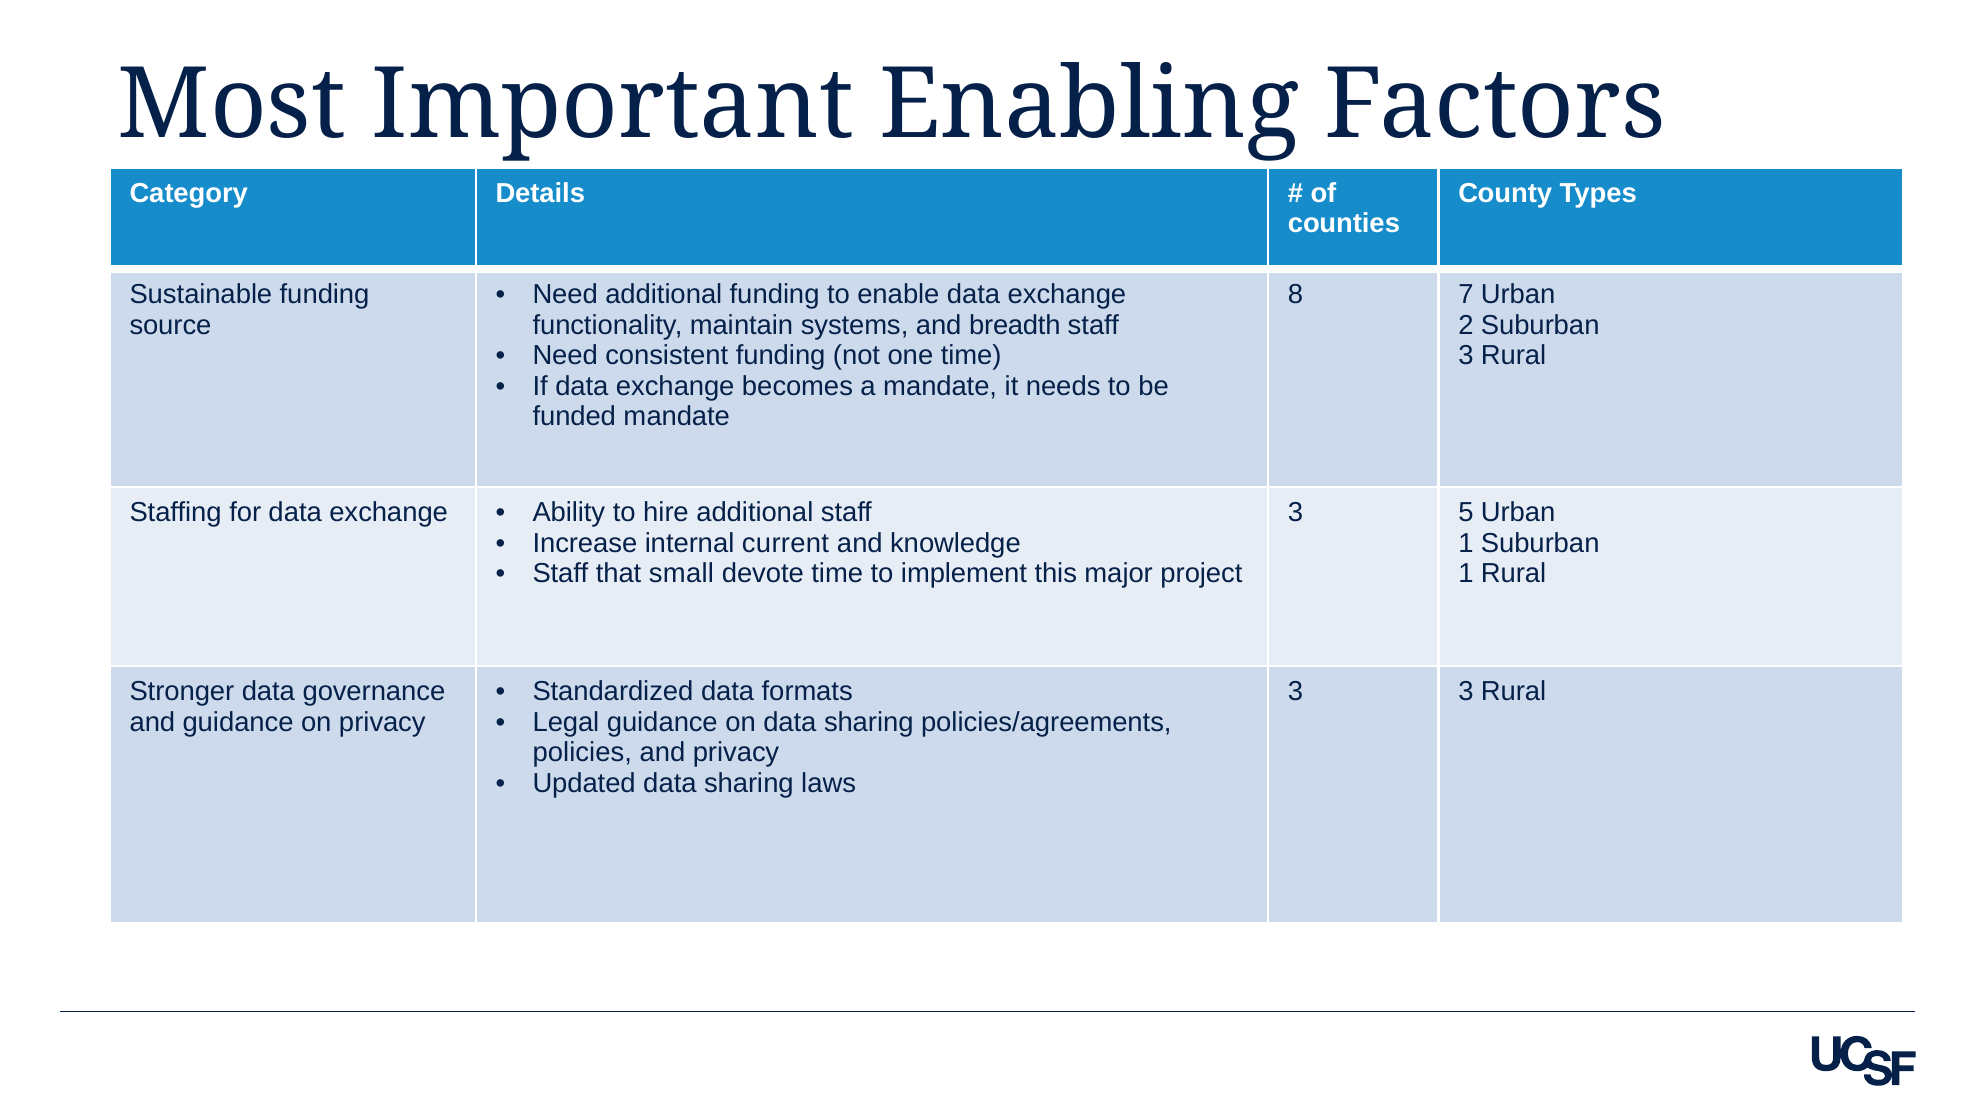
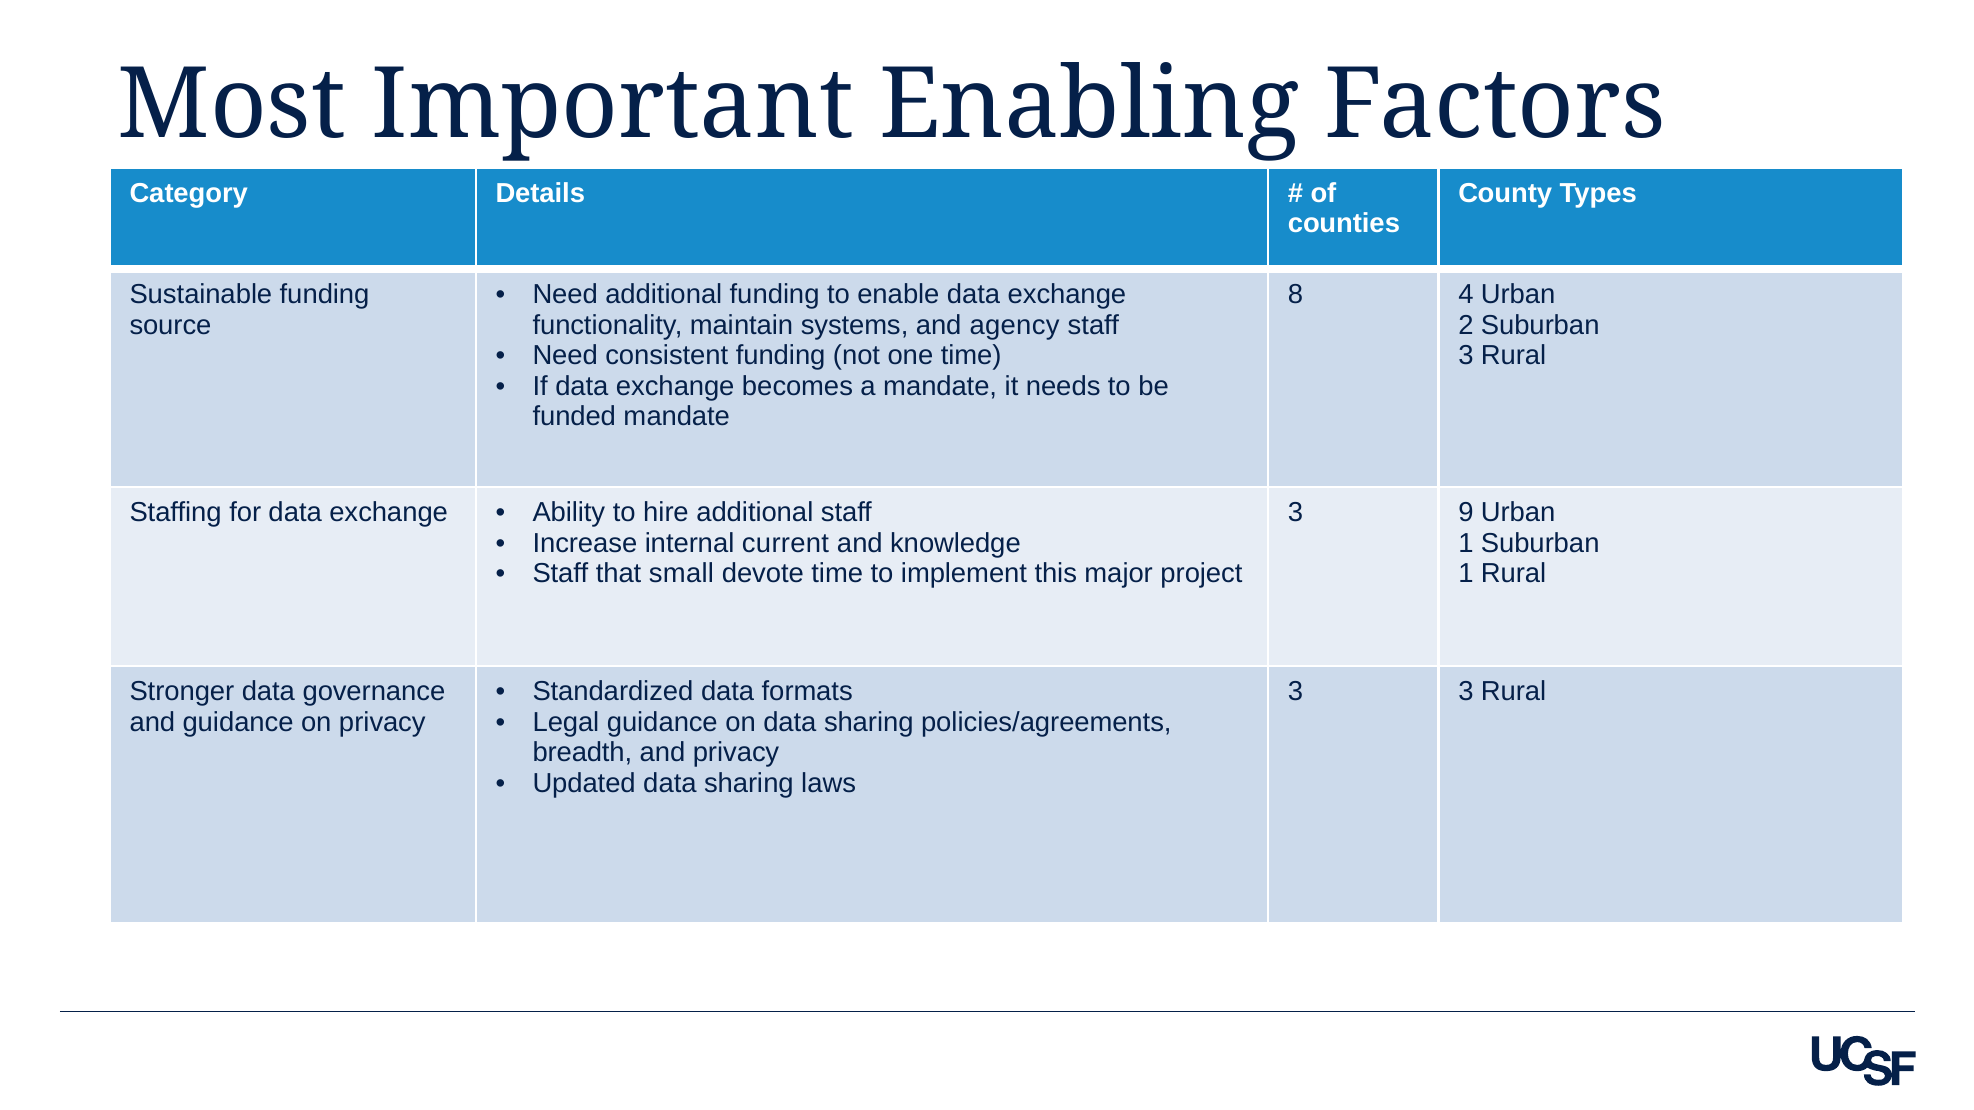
7: 7 -> 4 (1466, 295)
breadth: breadth -> agency (1015, 325)
5: 5 -> 9 (1466, 513)
policies: policies -> breadth (582, 753)
